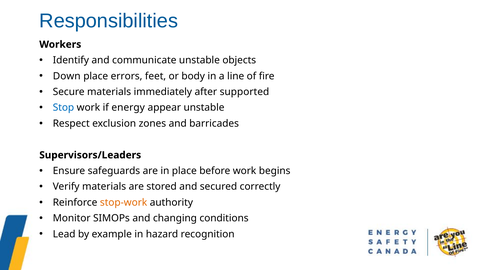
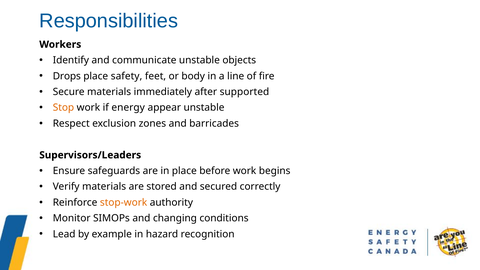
Down: Down -> Drops (67, 76)
errors: errors -> safety (127, 76)
Stop colour: blue -> orange (63, 108)
